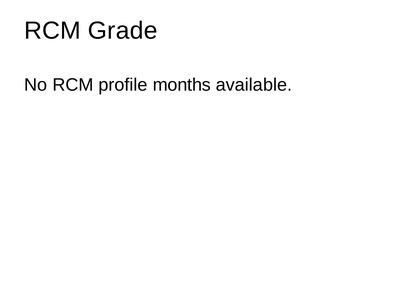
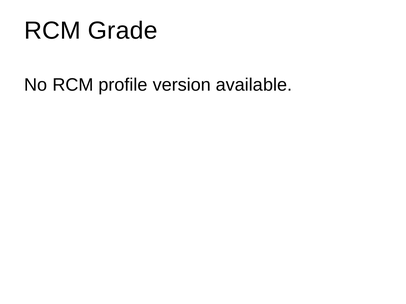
months: months -> version (182, 85)
